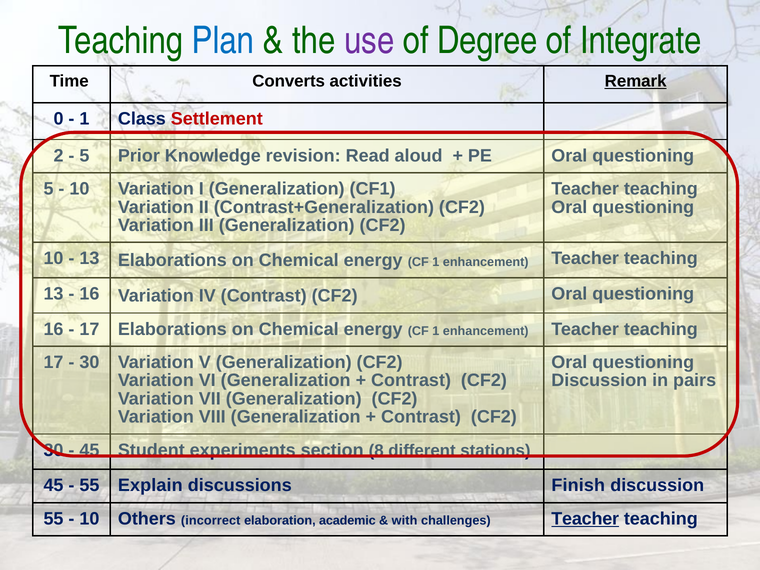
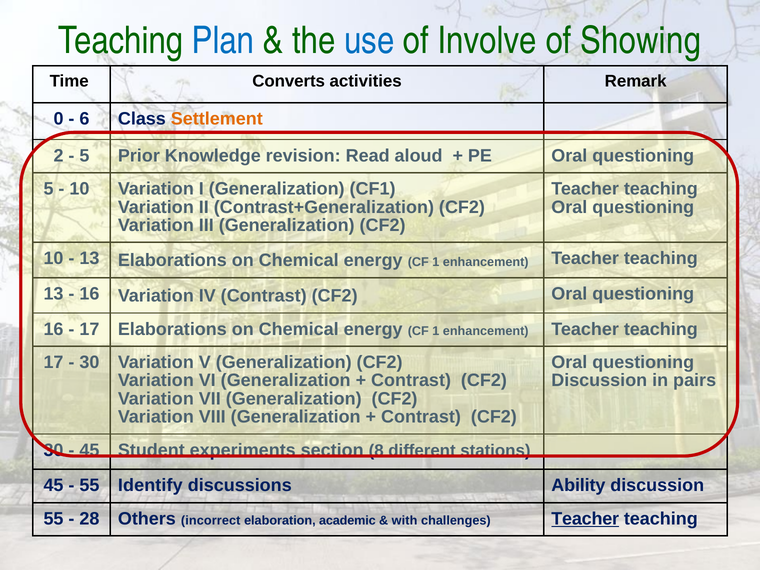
use colour: purple -> blue (369, 41)
Degree: Degree -> Involve (487, 41)
Integrate: Integrate -> Showing (641, 41)
Remark underline: present -> none (636, 81)
1: 1 -> 6 (84, 119)
Settlement colour: red -> orange (217, 119)
Explain: Explain -> Identify (150, 485)
Finish: Finish -> Ability (578, 485)
10: 10 -> 28 (89, 519)
